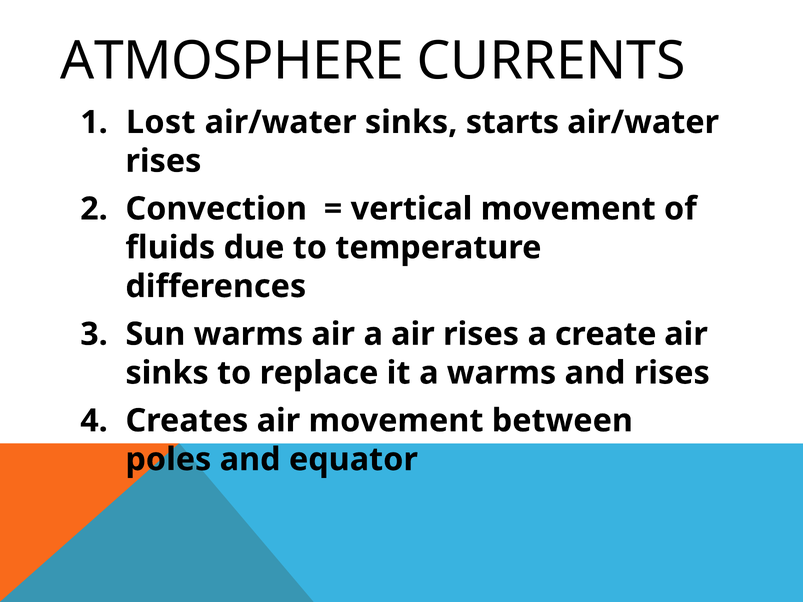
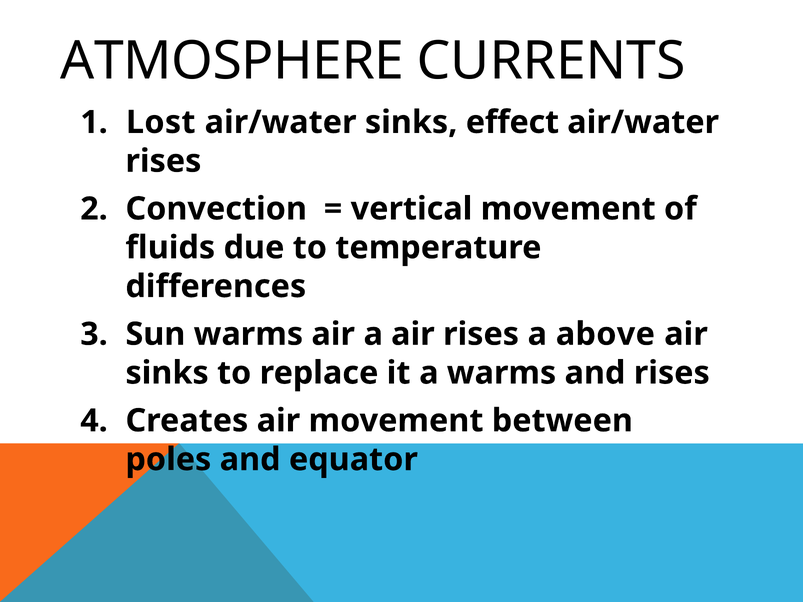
starts: starts -> effect (512, 122)
create: create -> above (605, 334)
